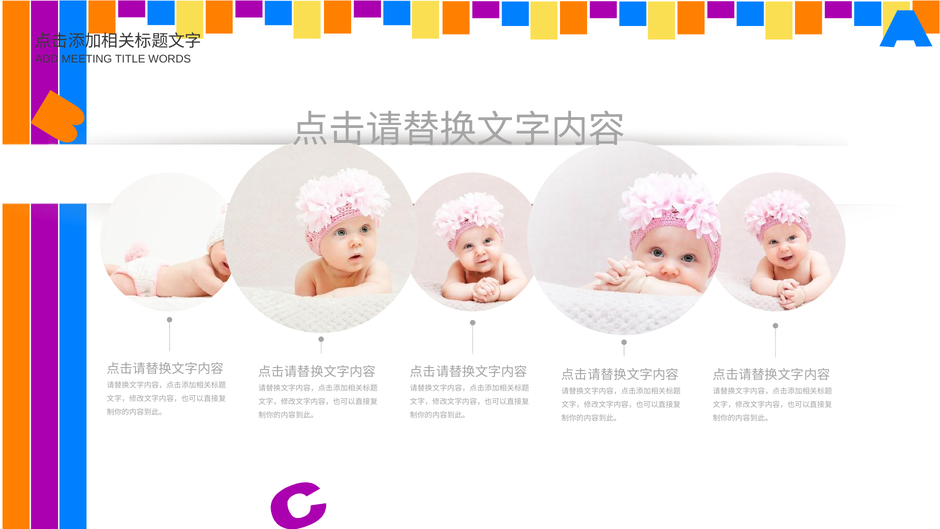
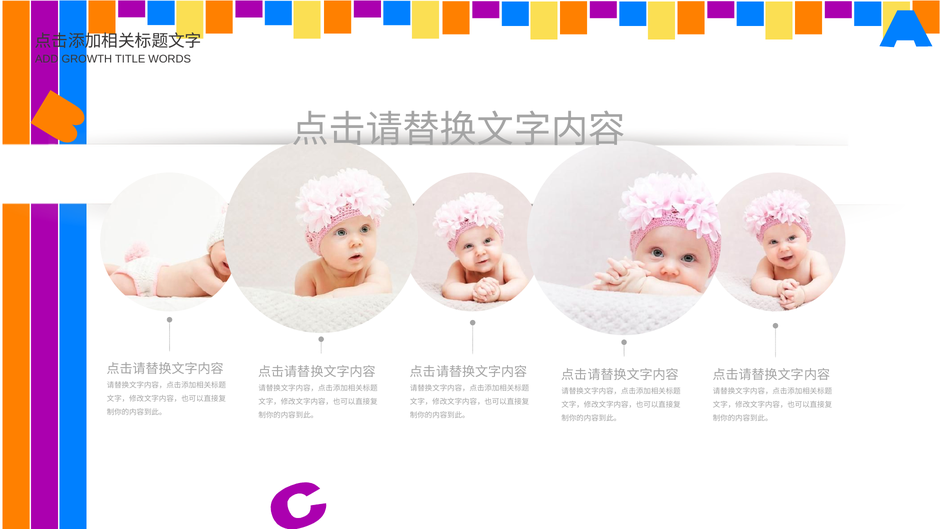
MEETING: MEETING -> GROWTH (87, 59)
